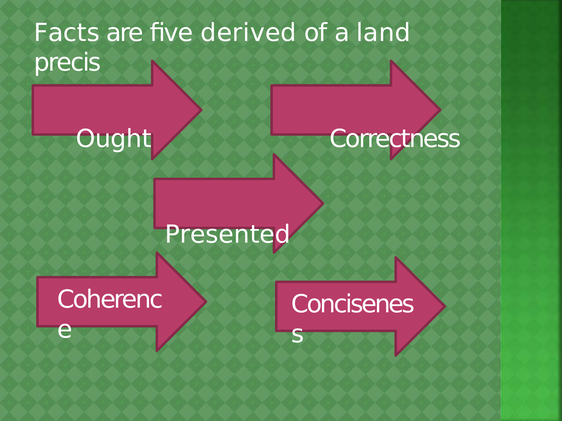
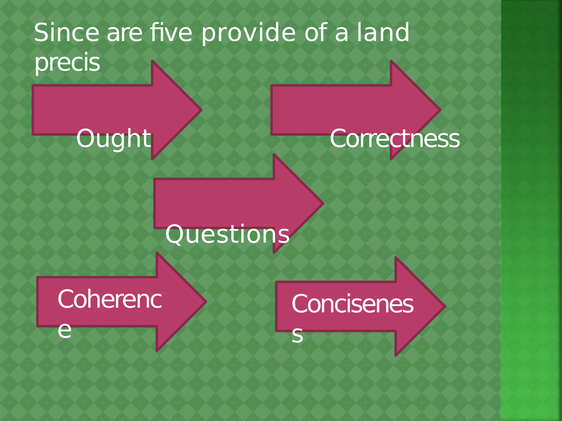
Facts: Facts -> Since (67, 33)
derived: derived -> provide (249, 33)
Presented: Presented -> Questions (228, 235)
